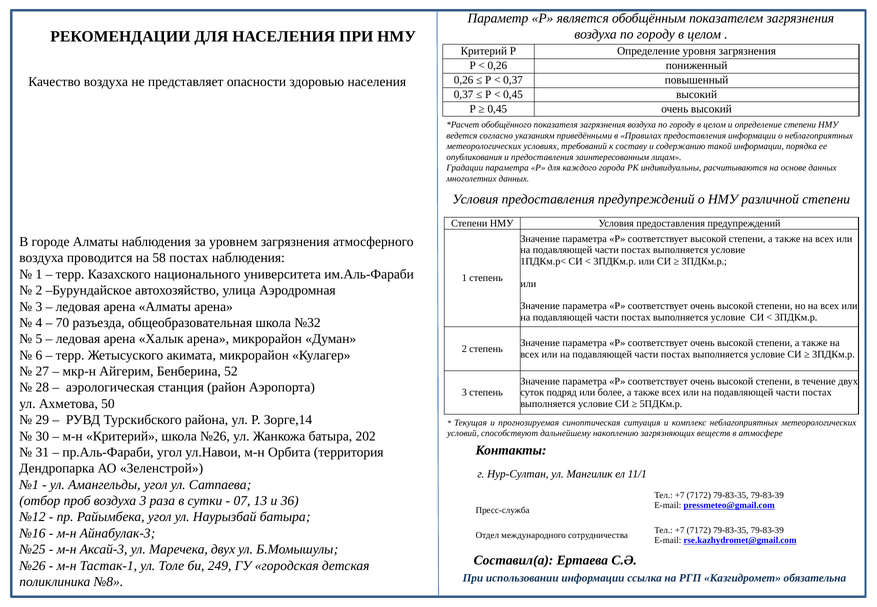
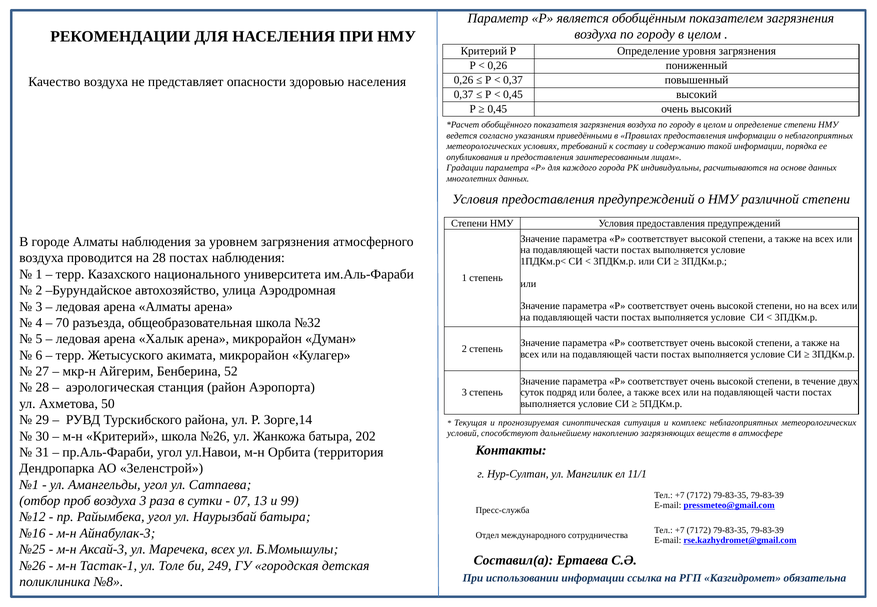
на 58: 58 -> 28 (159, 258)
36: 36 -> 99 (290, 501)
Маречека двух: двух -> всех (223, 550)
